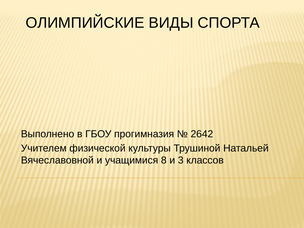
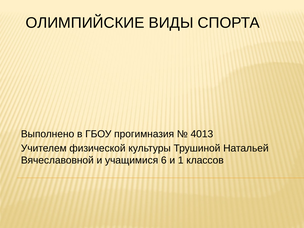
2642: 2642 -> 4013 (202, 134)
8: 8 -> 6 (164, 160)
3: 3 -> 1 (181, 160)
